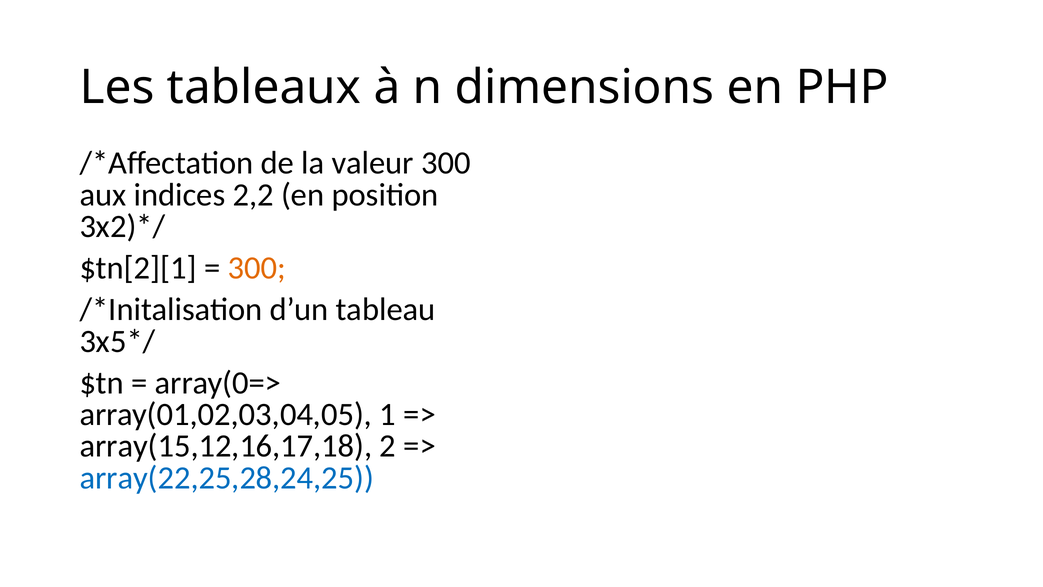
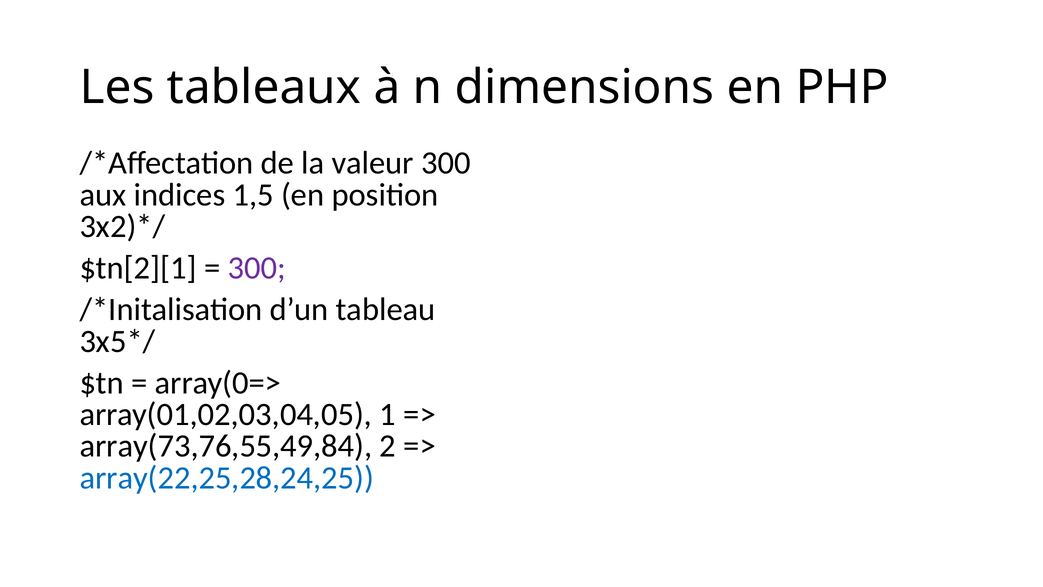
2,2: 2,2 -> 1,5 (253, 195)
300 colour: orange -> purple (257, 268)
array(15,12,16,17,18: array(15,12,16,17,18 -> array(73,76,55,49,84 (226, 446)
